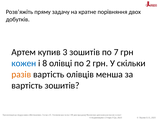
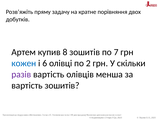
3: 3 -> 8 (65, 52)
8: 8 -> 6 (45, 63)
разів colour: orange -> purple (21, 74)
